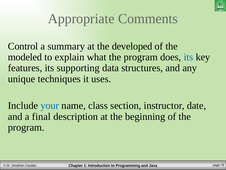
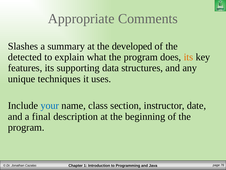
Control: Control -> Slashes (23, 46)
modeled: modeled -> detected (25, 57)
its colour: blue -> orange (188, 57)
